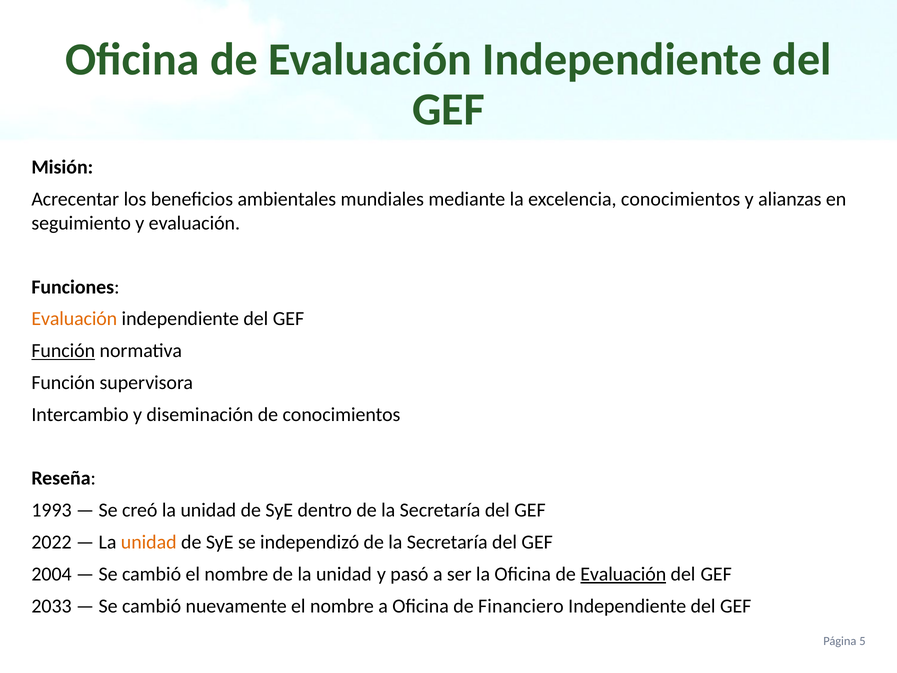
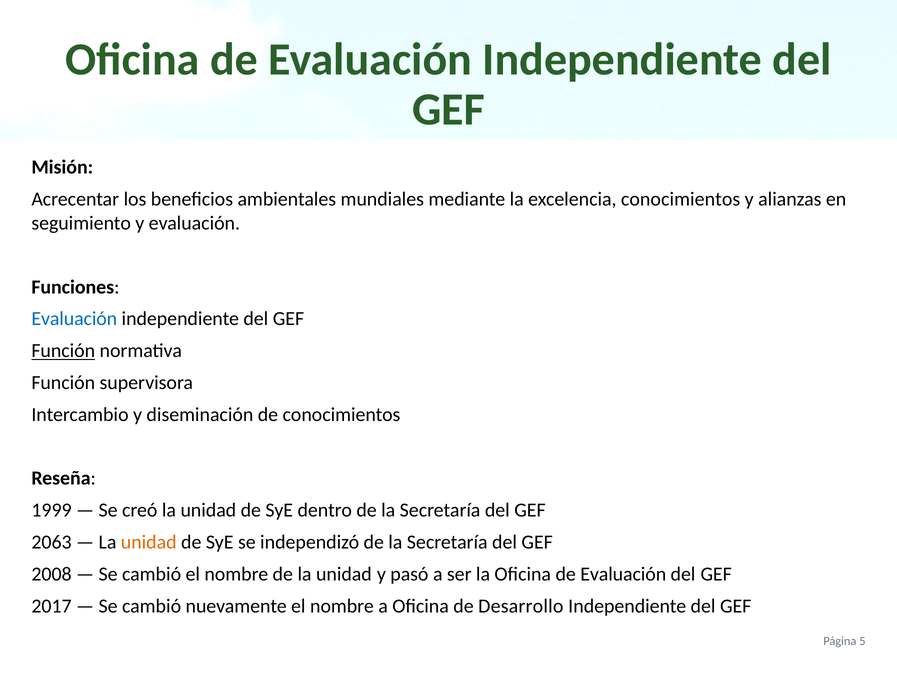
Evaluación colour: orange -> blue (74, 319)
1993: 1993 -> 1999 (52, 510)
2022: 2022 -> 2063 (52, 542)
2004: 2004 -> 2008 (52, 574)
Evaluación underline: present -> none (623, 574)
2033: 2033 -> 2017 (52, 606)
Financiero: Financiero -> Desarrollo (521, 606)
